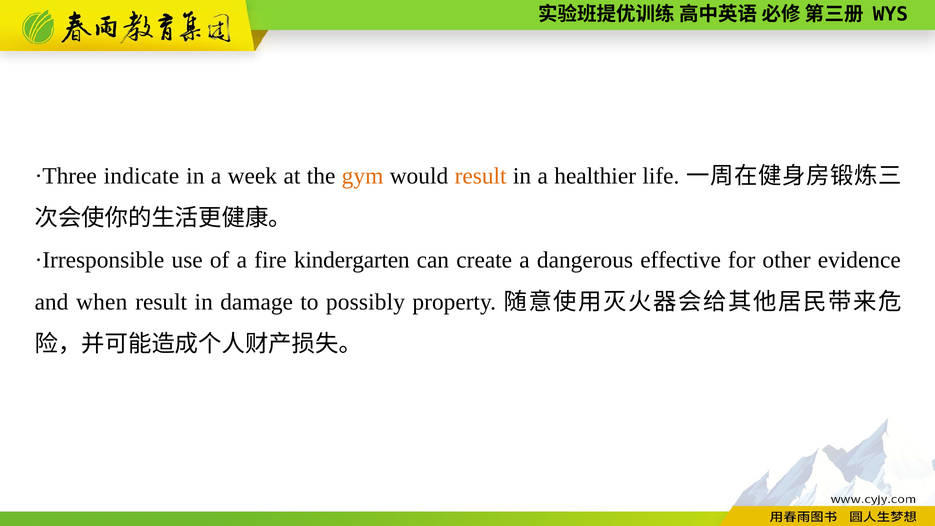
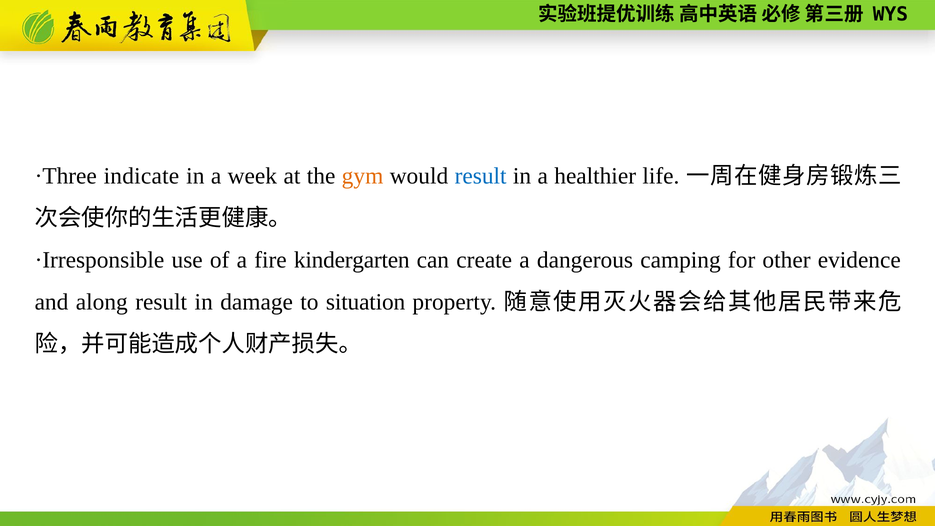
result colour: orange -> blue (481, 176)
effective: effective -> camping (681, 260)
when: when -> along (102, 302)
possibly: possibly -> situation (366, 302)
